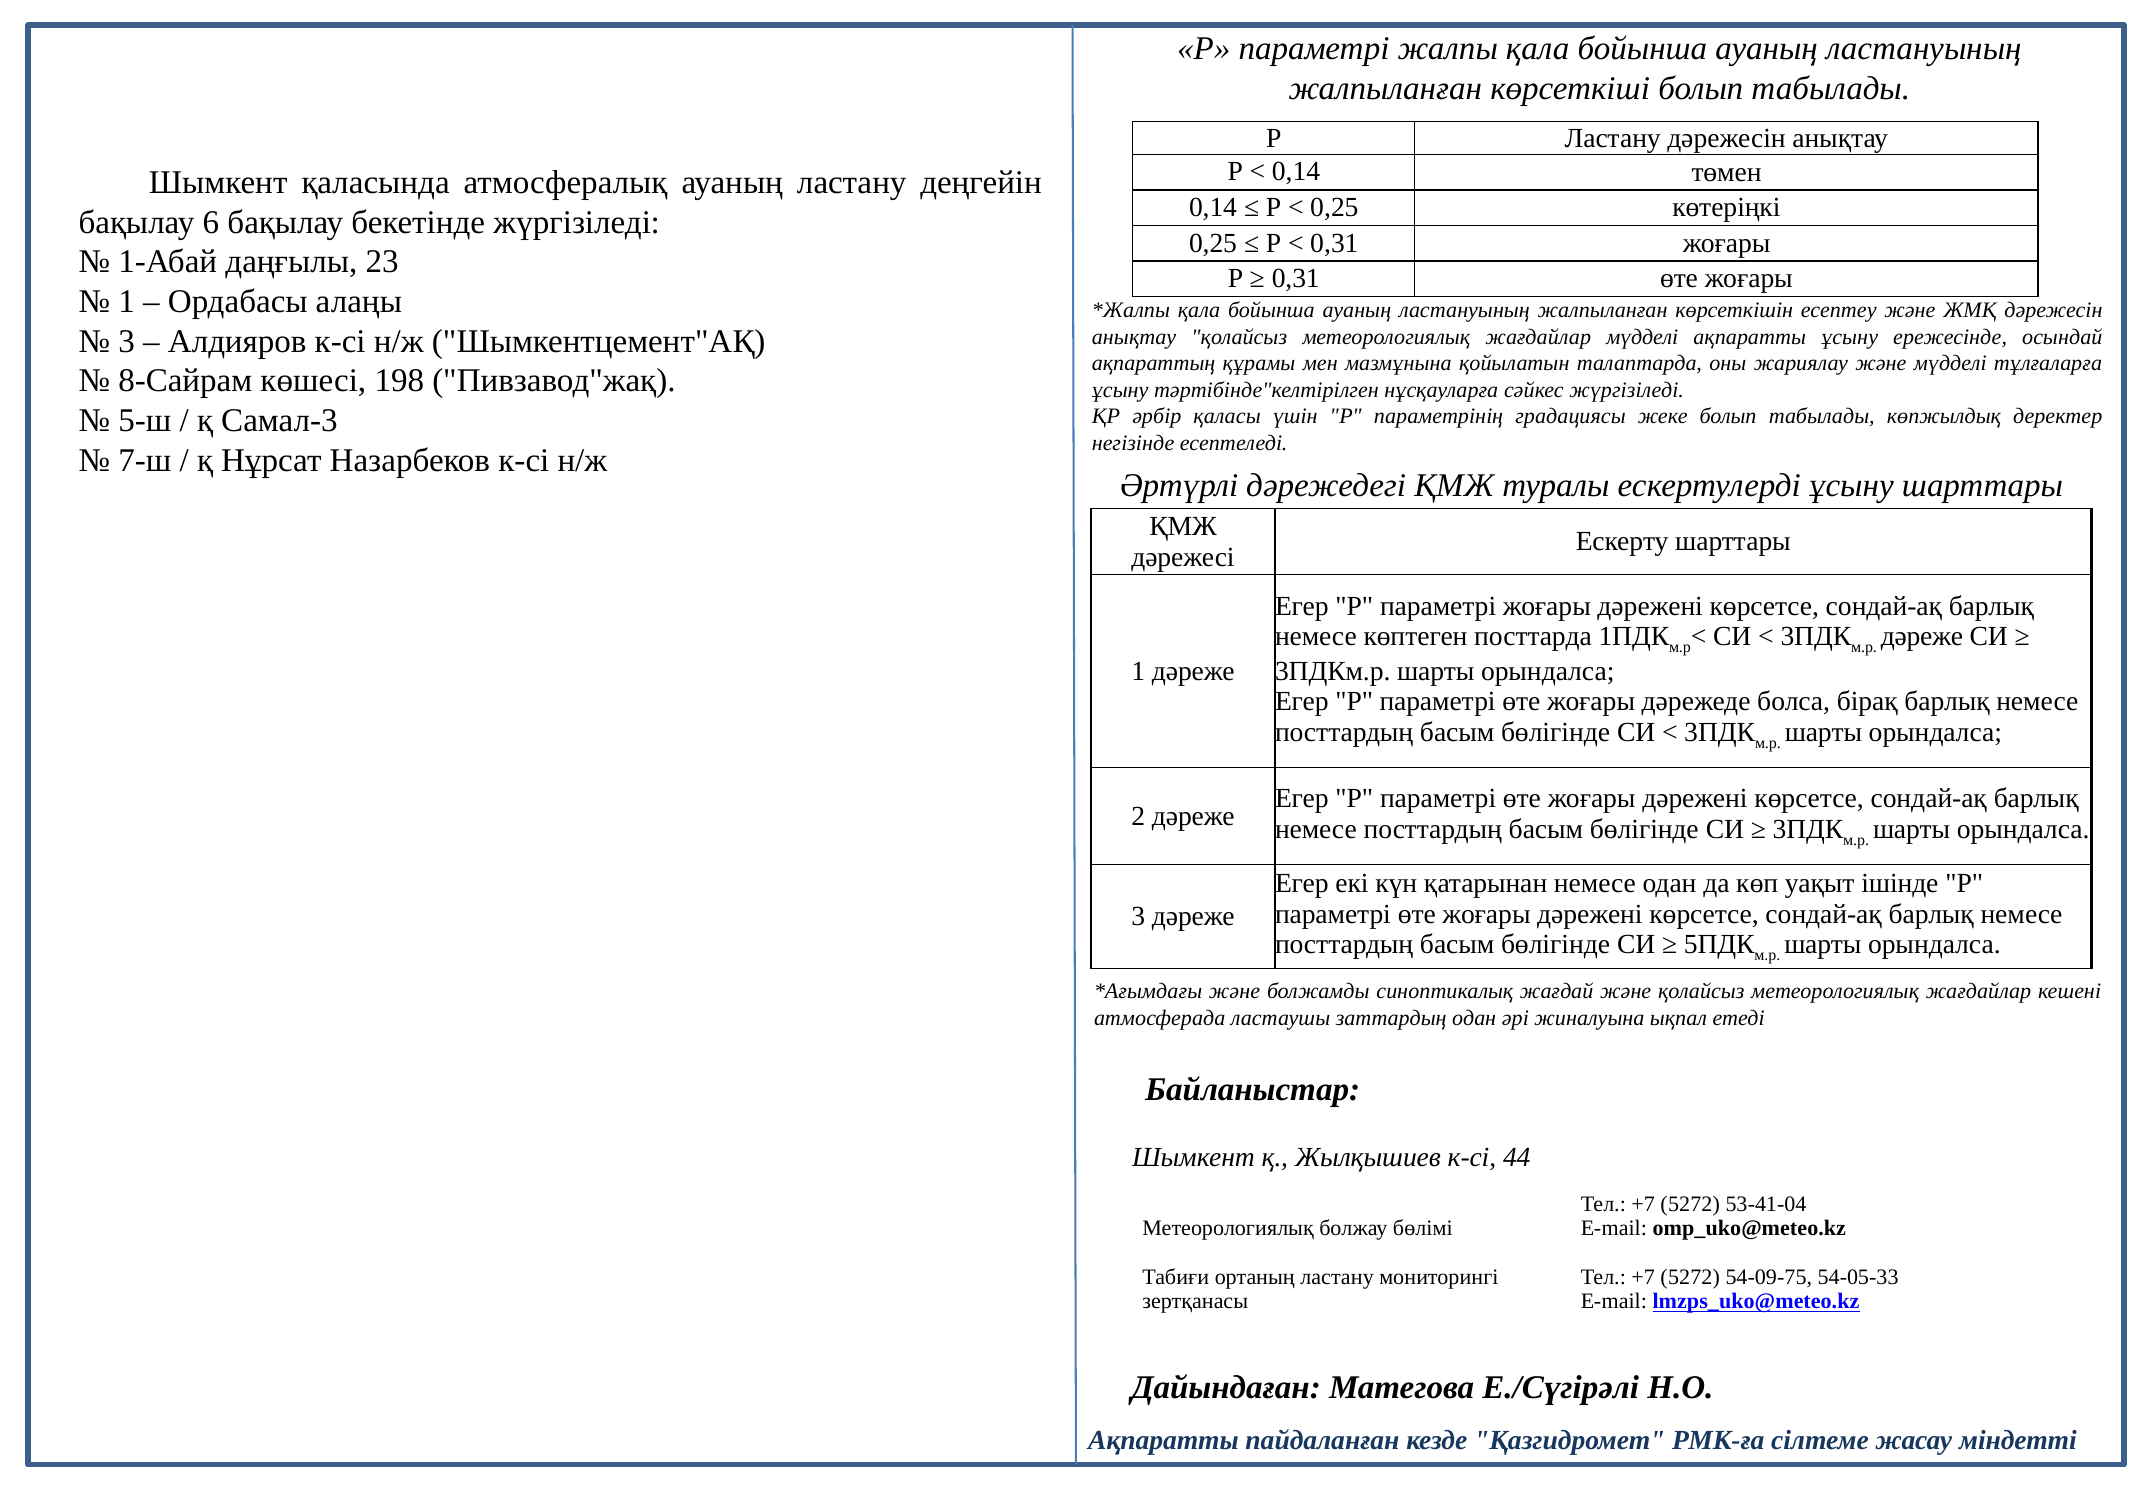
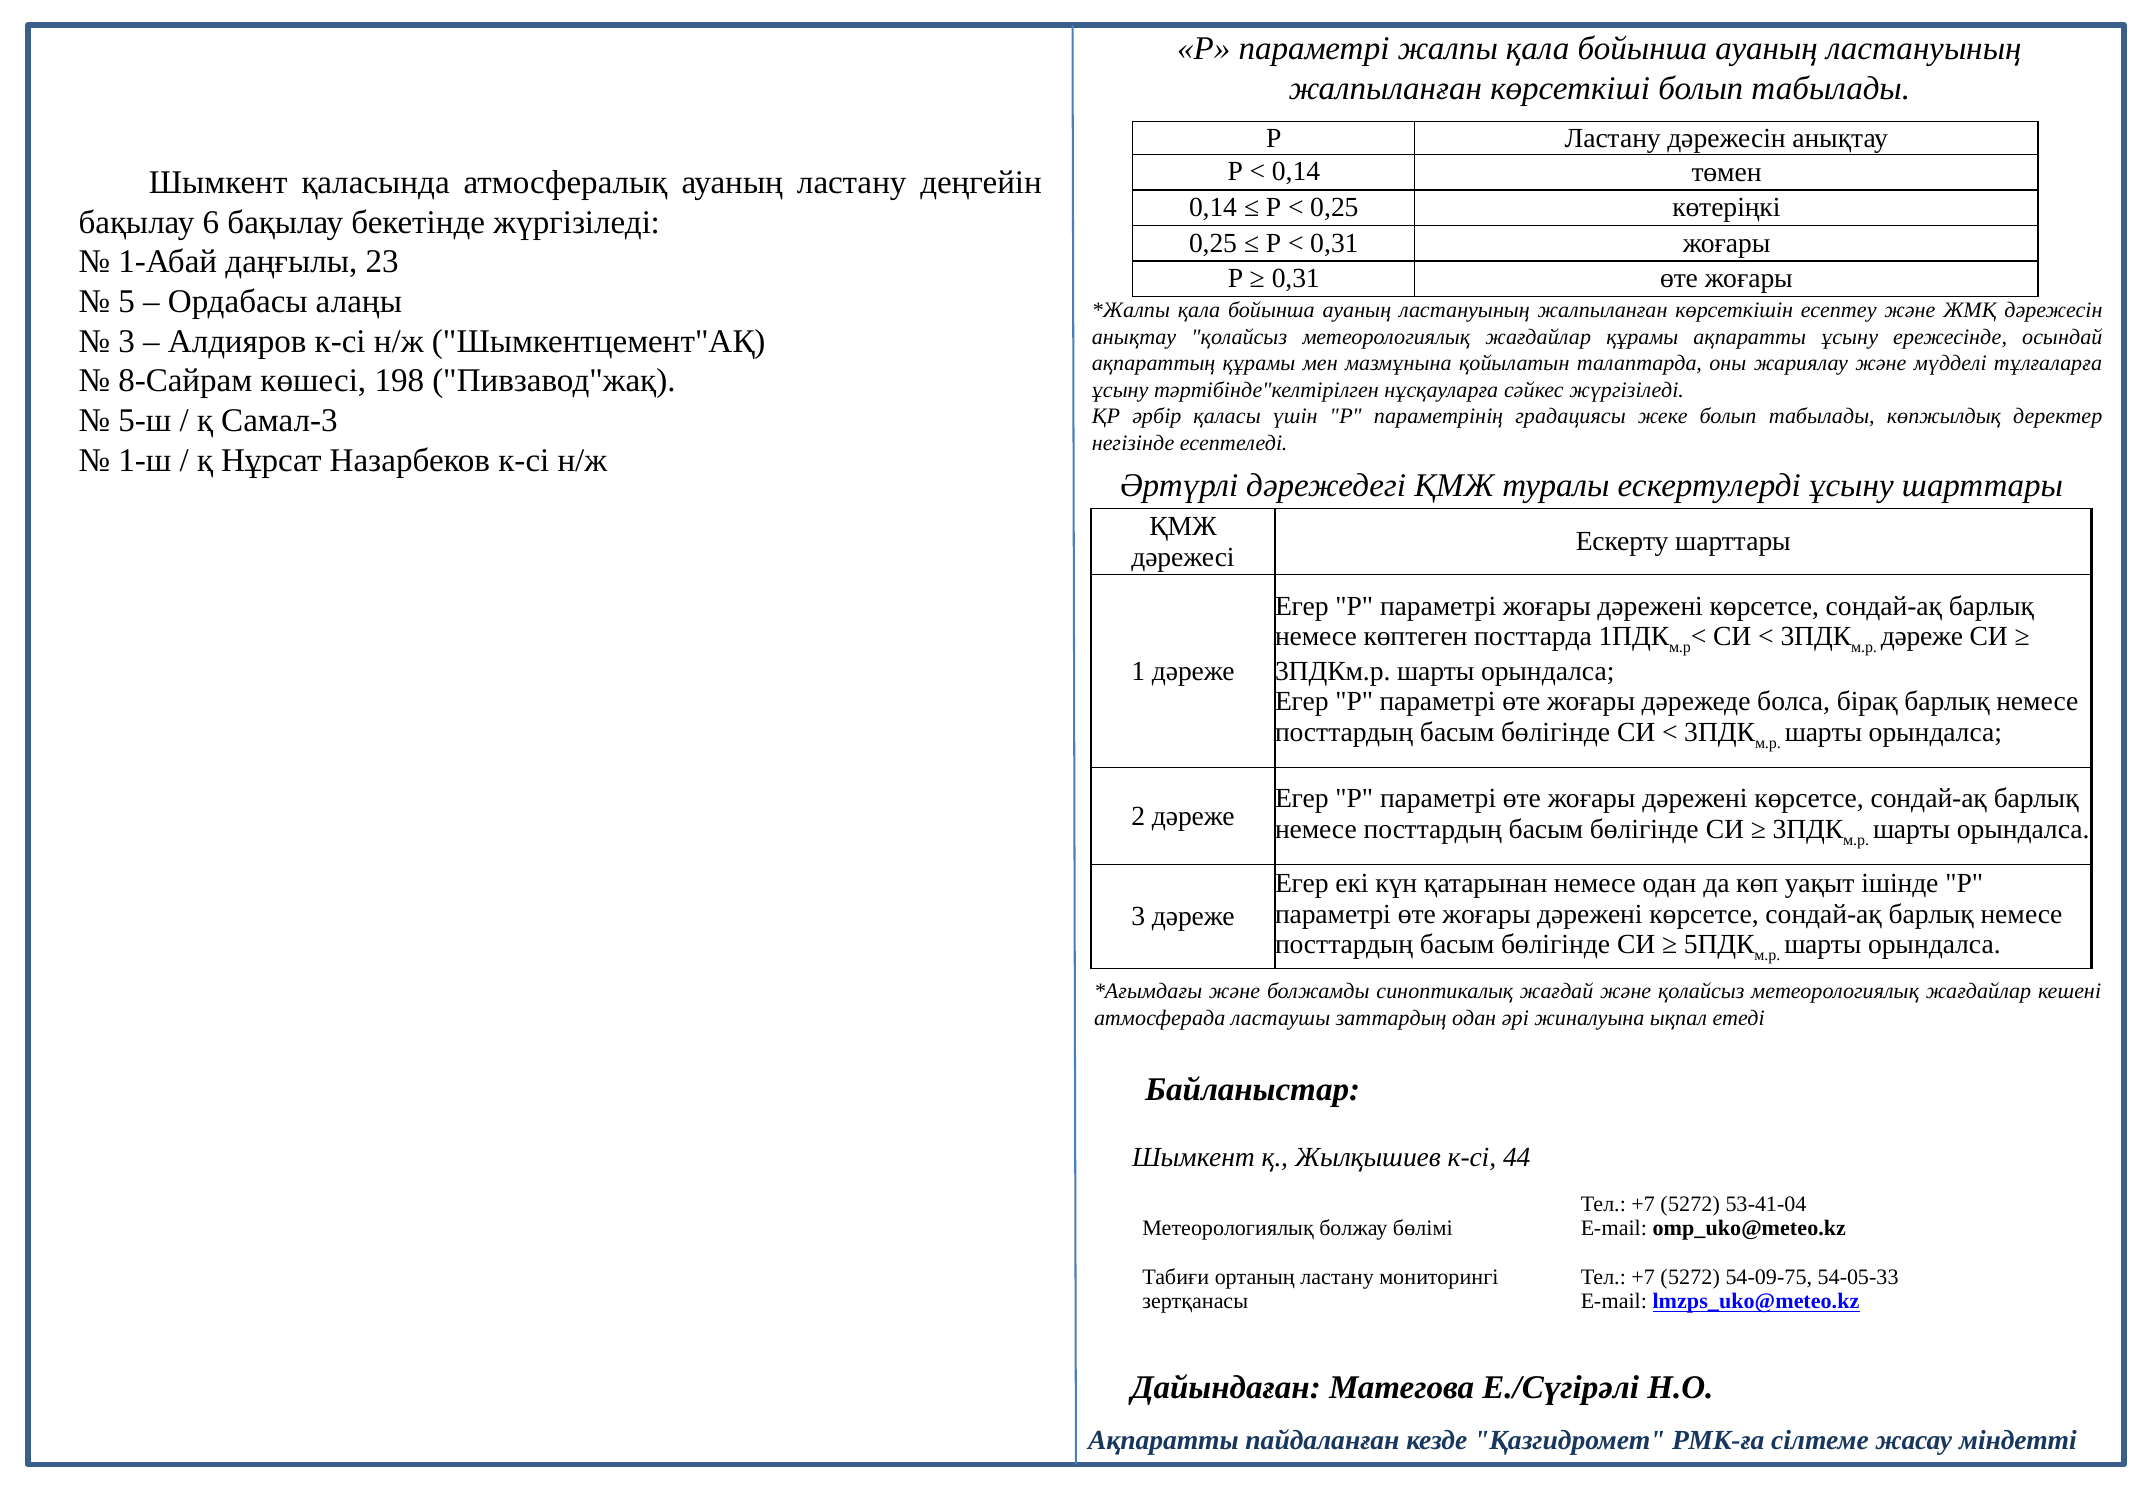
1: 1 -> 5 (127, 302)
жағдайлар мүдделі: мүдделі -> құрамы (1642, 337)
7-ш: 7-ш -> 1-ш (145, 460)
